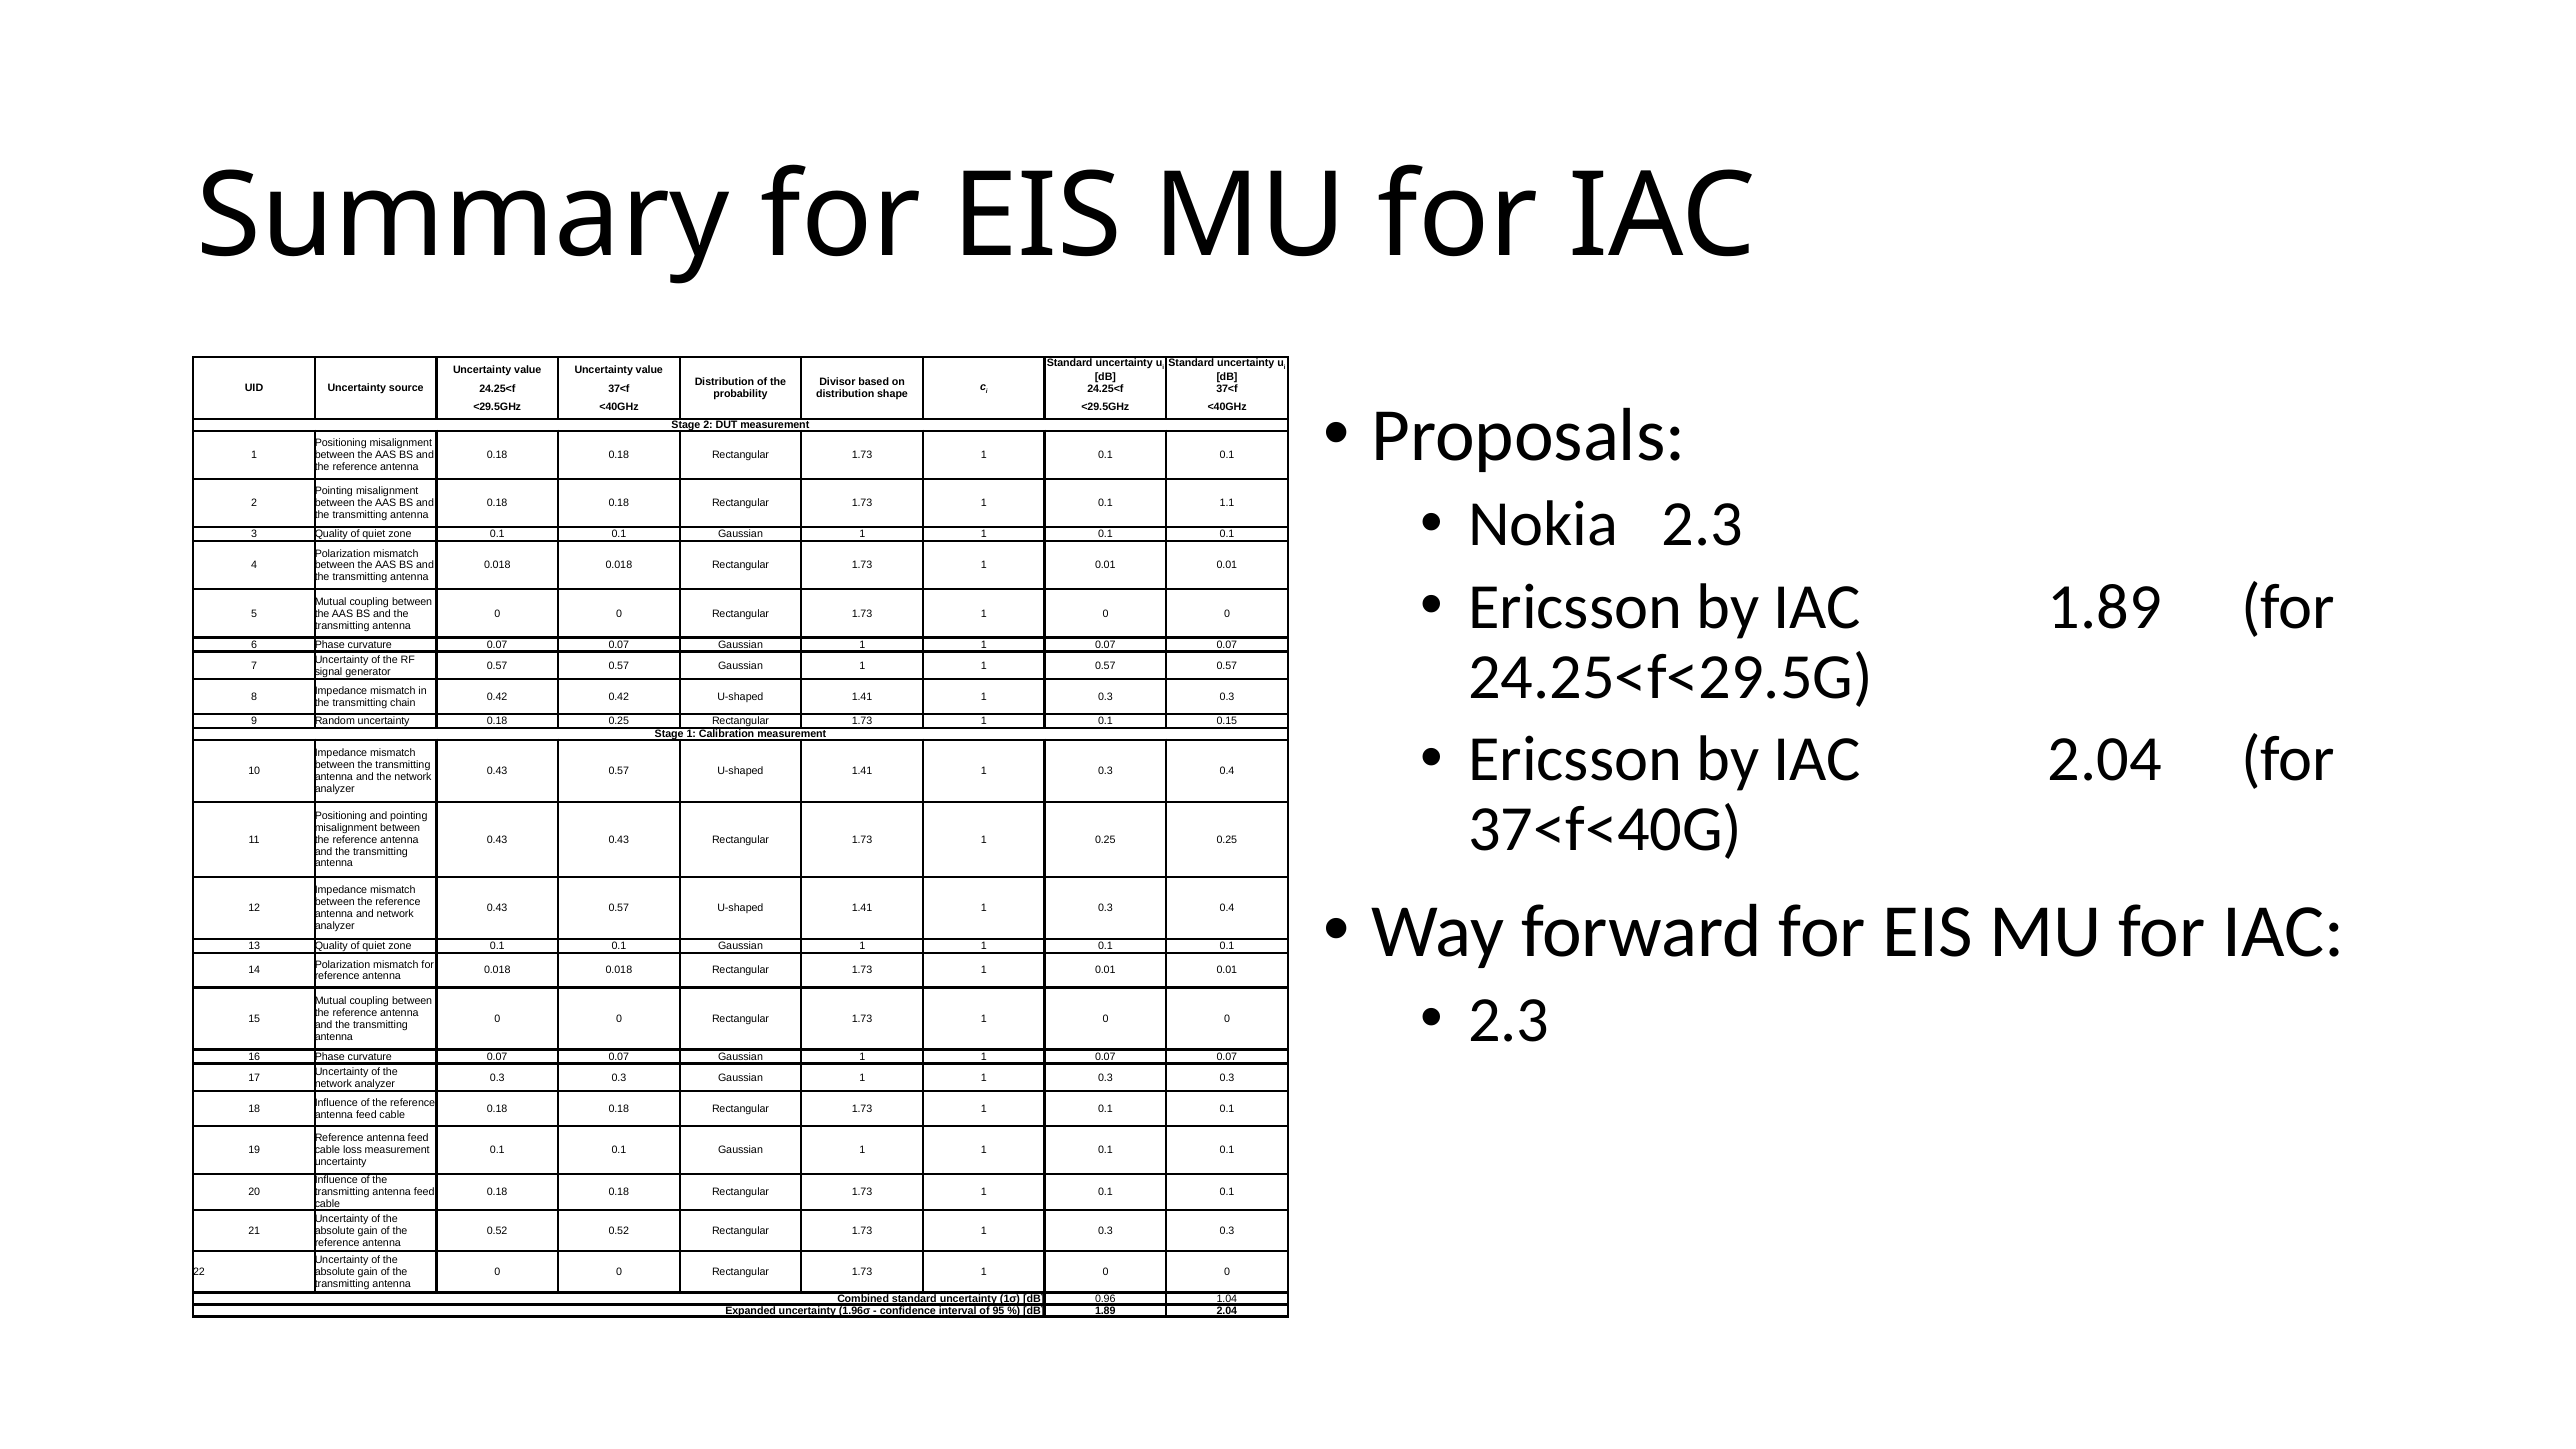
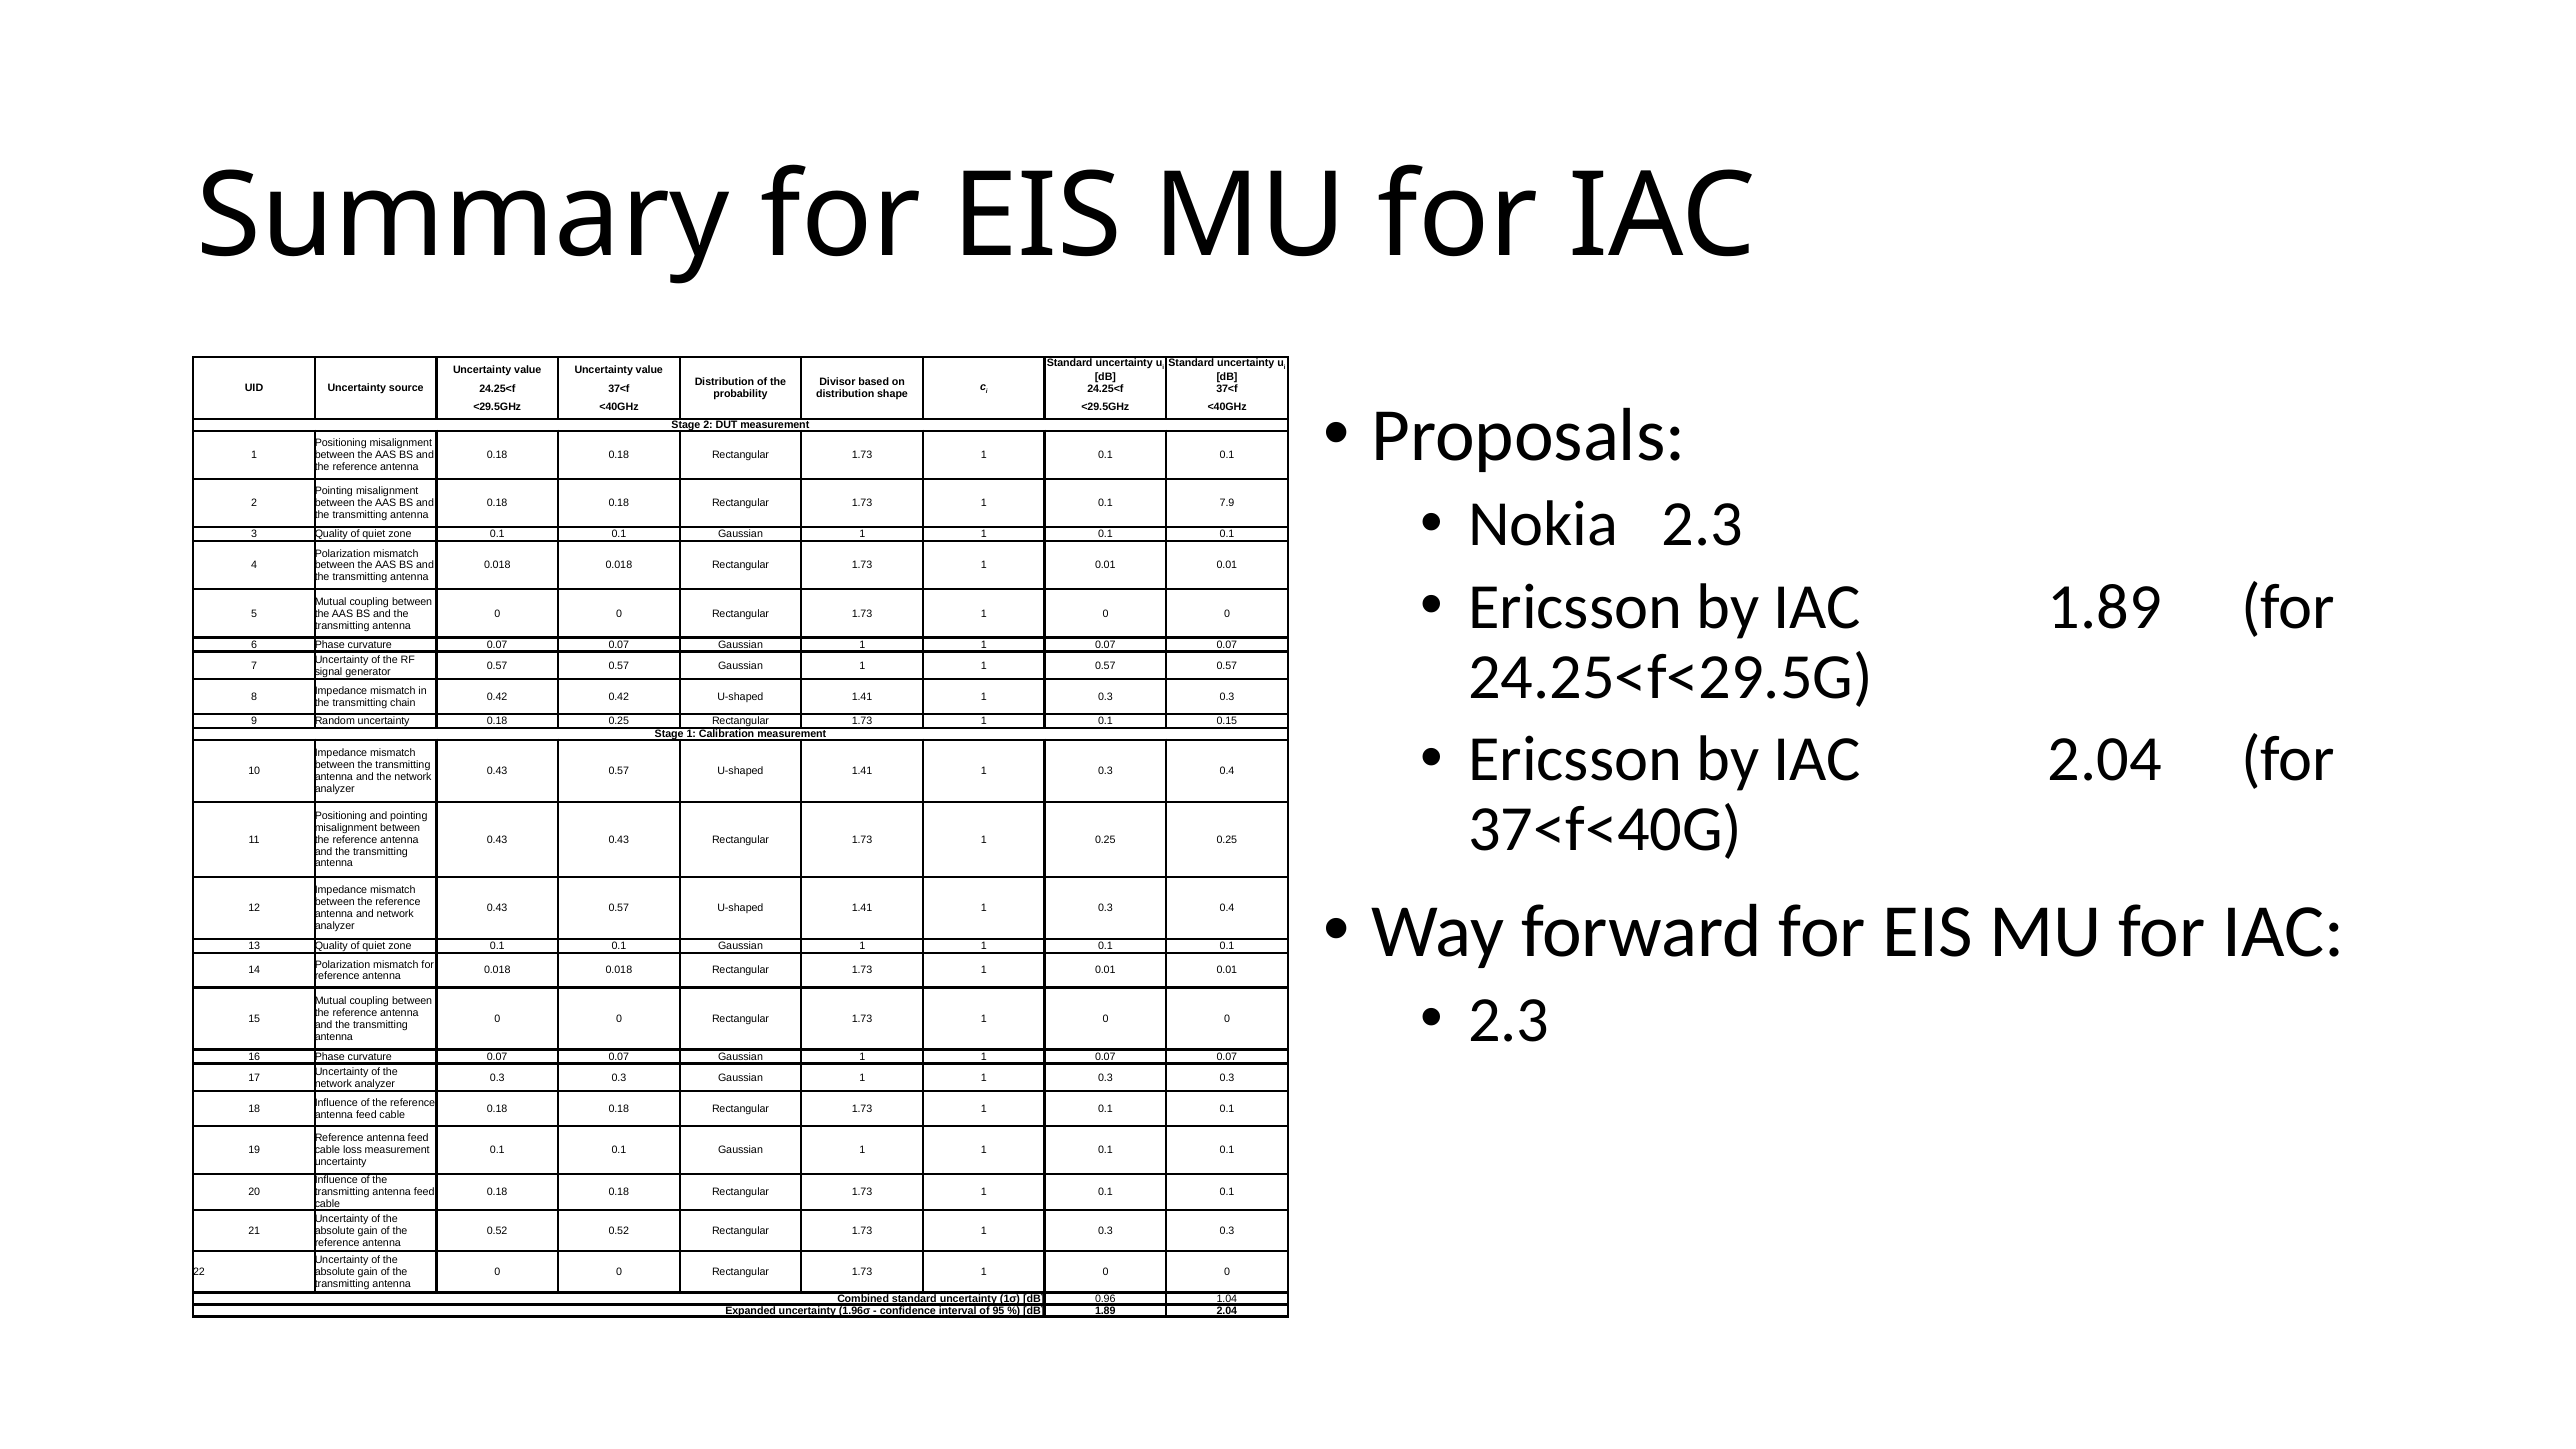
1.1: 1.1 -> 7.9 (1227, 503)
